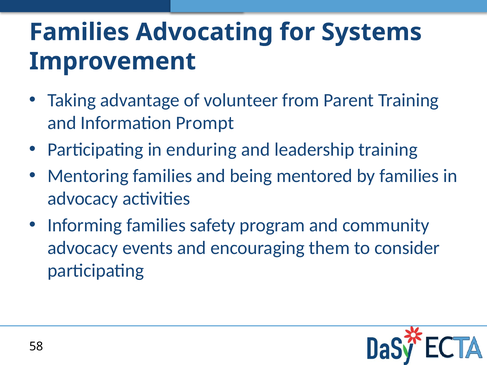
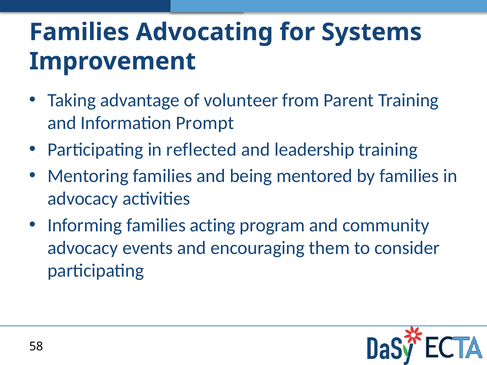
enduring: enduring -> reflected (202, 150)
safety: safety -> acting (213, 225)
